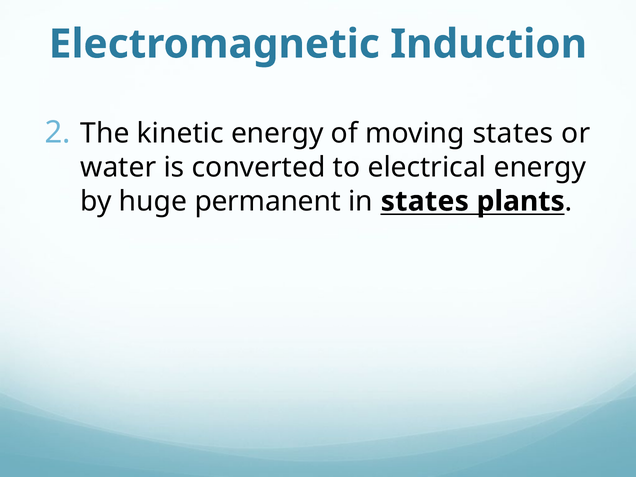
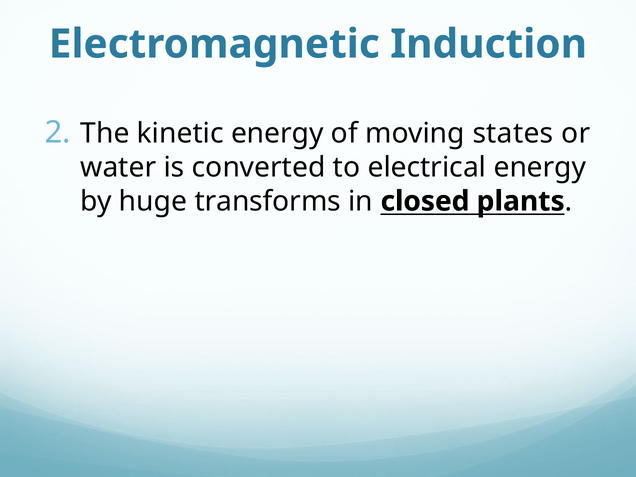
permanent: permanent -> transforms (268, 201)
in states: states -> closed (425, 201)
